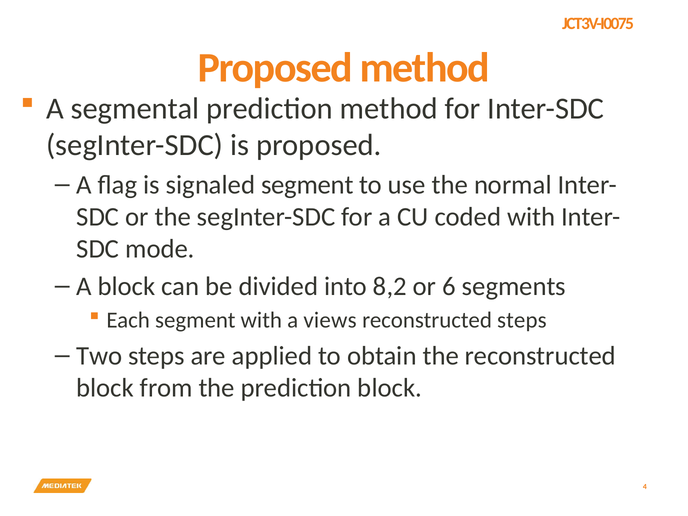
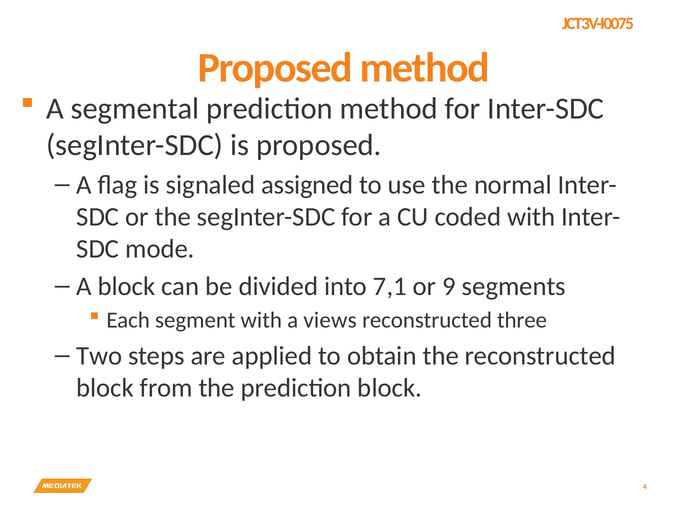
signaled segment: segment -> assigned (307, 185)
8,2: 8,2 -> 7,1 (390, 286)
6: 6 -> 9 (449, 286)
reconstructed steps: steps -> three (522, 320)
